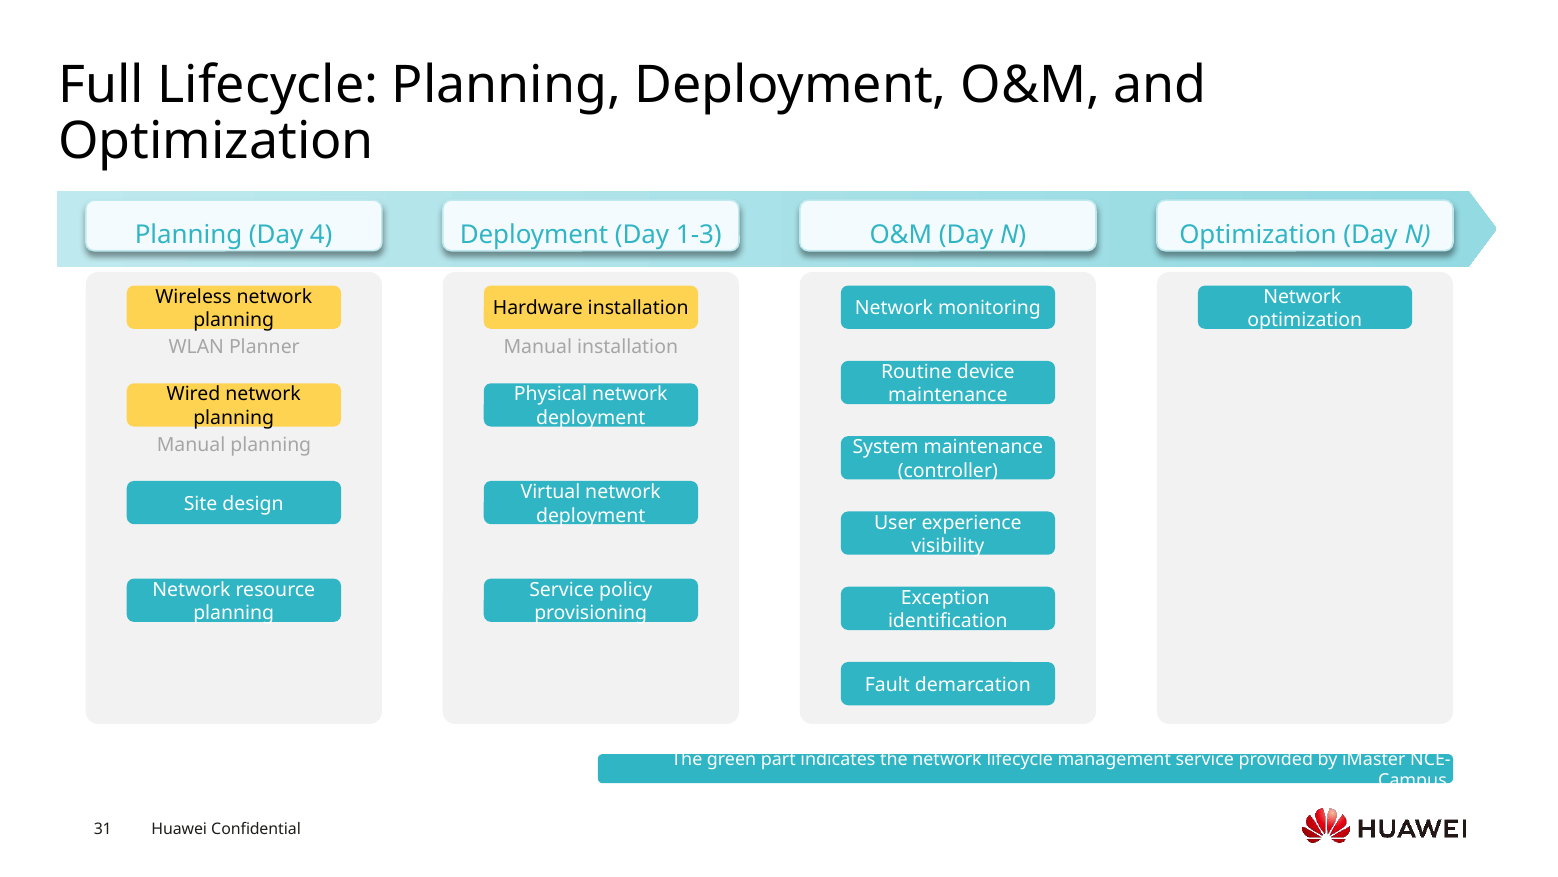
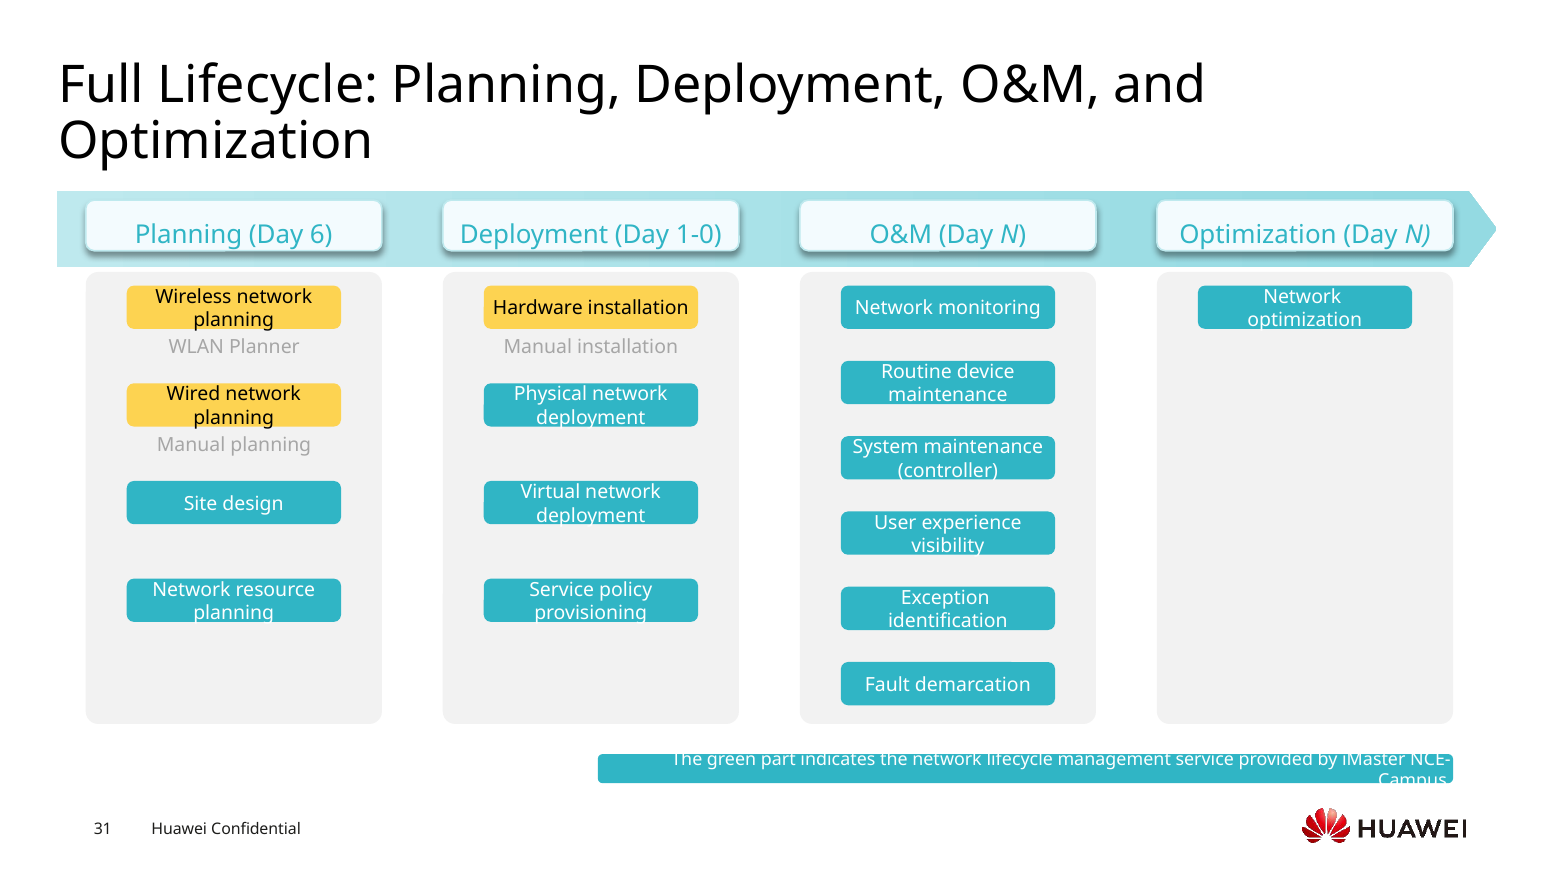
4: 4 -> 6 (321, 235)
1-3: 1-3 -> 1-0 (699, 235)
